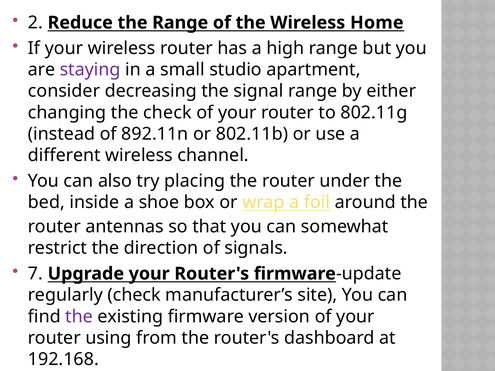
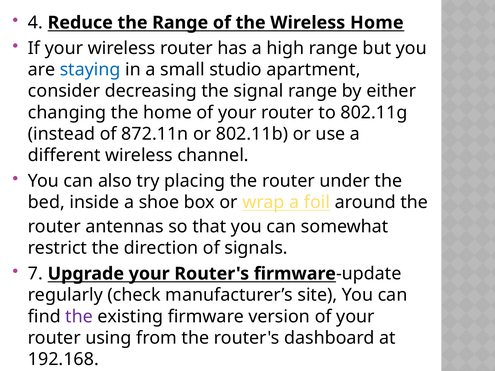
2: 2 -> 4 (35, 23)
staying colour: purple -> blue (90, 70)
the check: check -> home (167, 113)
892.11n: 892.11n -> 872.11n (155, 134)
